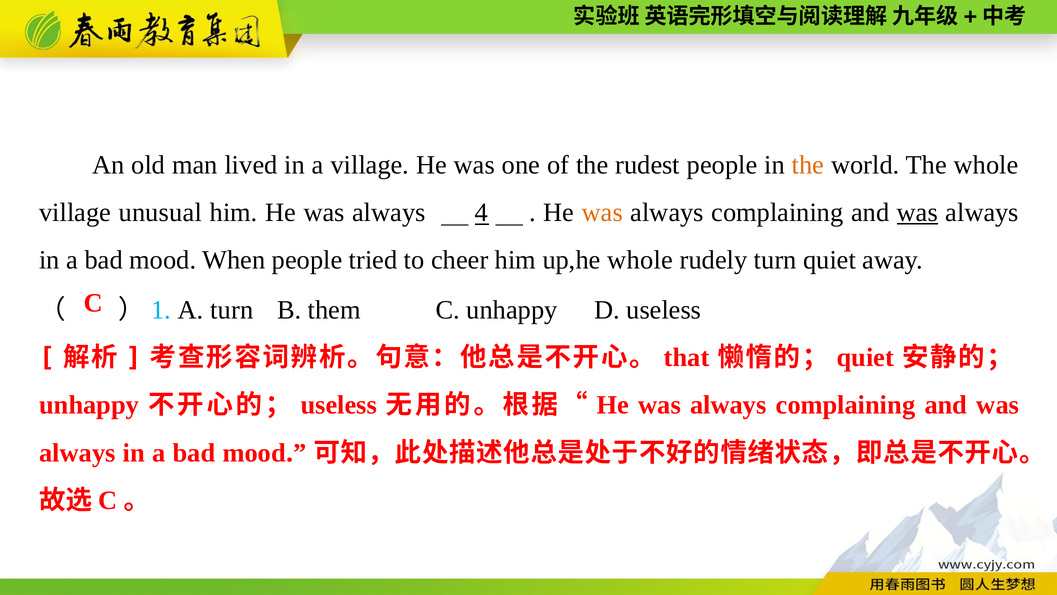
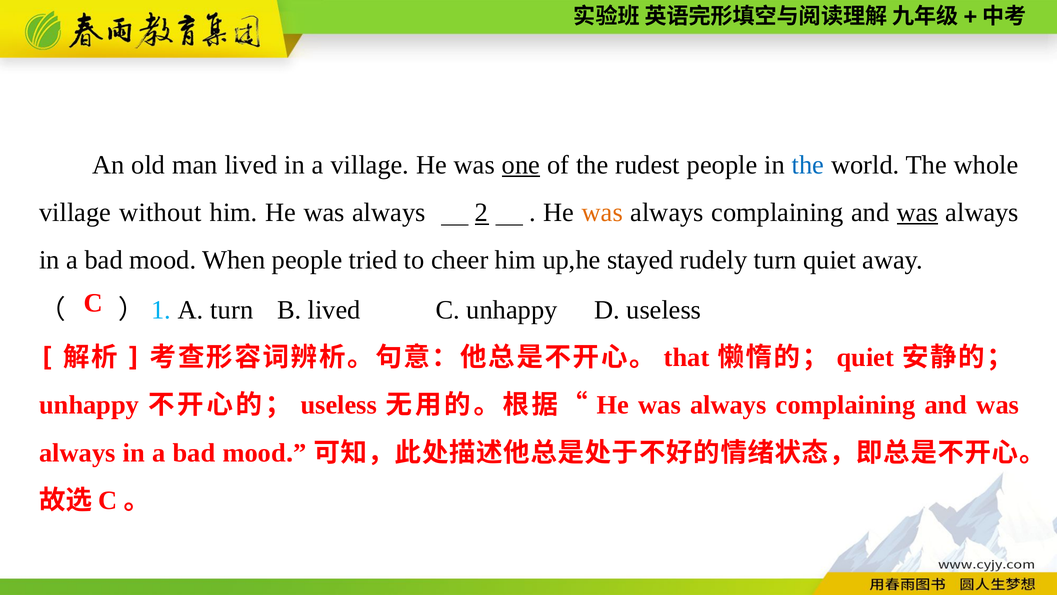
one underline: none -> present (521, 165)
the colour: orange -> blue (808, 165)
unusual: unusual -> without (160, 212)
4: 4 -> 2 (481, 212)
up,he whole: whole -> stayed (640, 260)
B them: them -> lived (334, 310)
